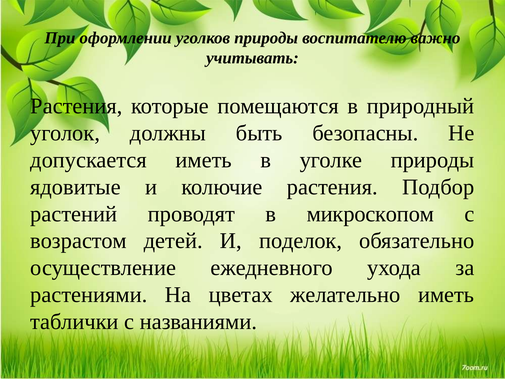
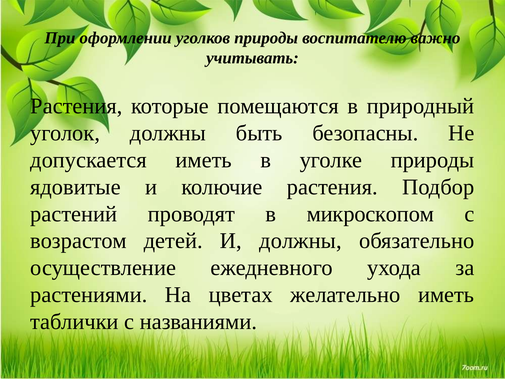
И поделок: поделок -> должны (301, 241)
